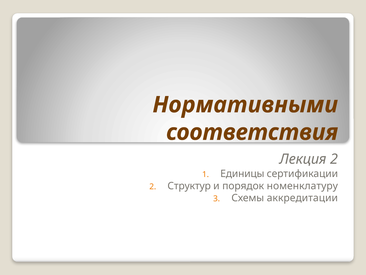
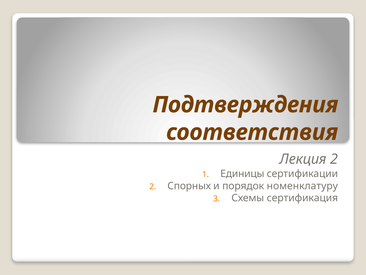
Нормативными: Нормативными -> Подтверждения (245, 105)
Структур: Структур -> Спорных (189, 186)
аккредитации: аккредитации -> сертификация (302, 198)
